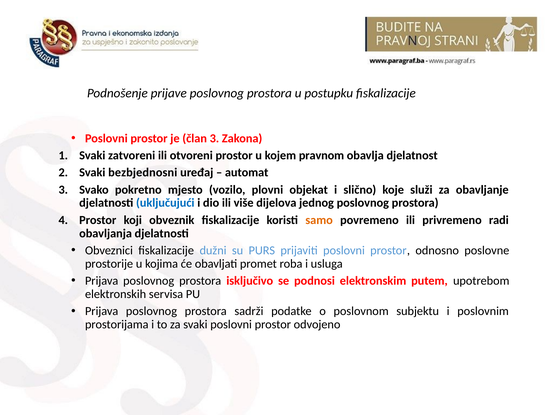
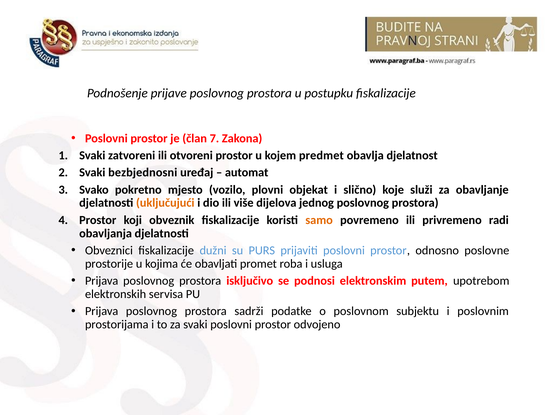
član 3: 3 -> 7 (214, 138)
pravnom: pravnom -> predmet (321, 155)
uključujući colour: blue -> orange (165, 203)
